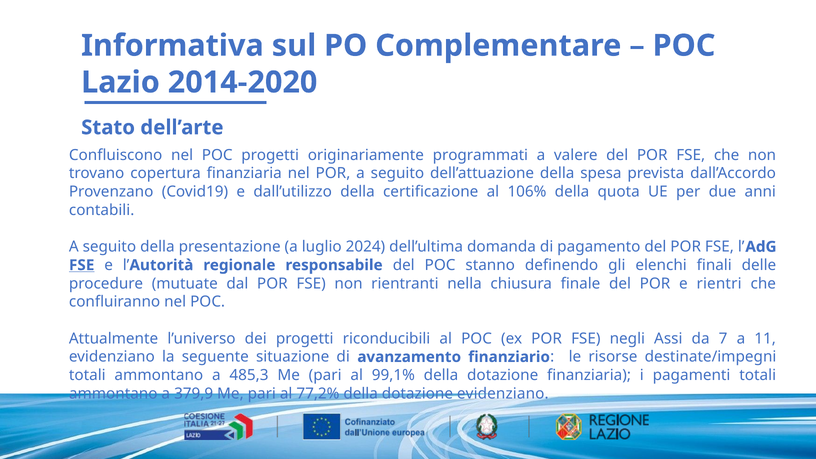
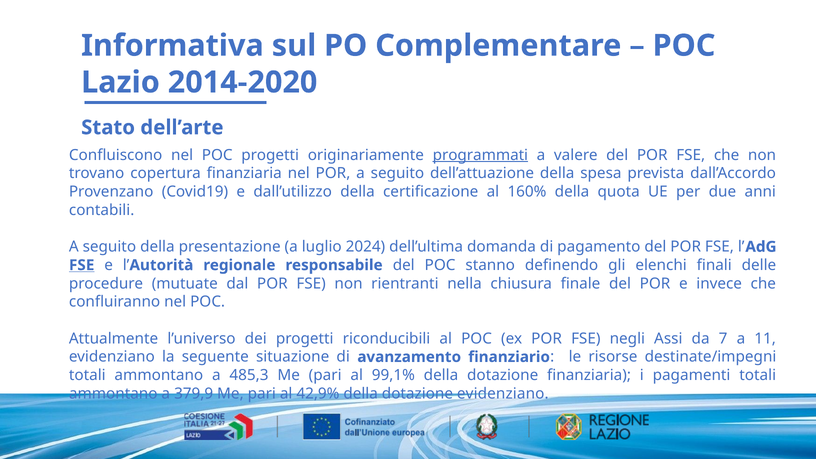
programmati underline: none -> present (480, 155)
106%: 106% -> 160% (527, 192)
rientri: rientri -> invece (719, 284)
77,2%: 77,2% -> 42,9% (318, 394)
